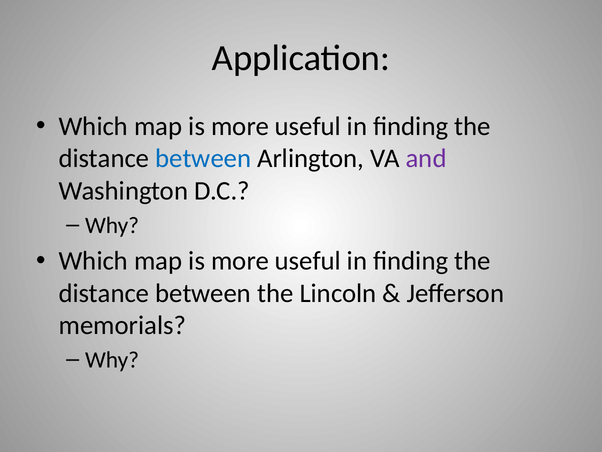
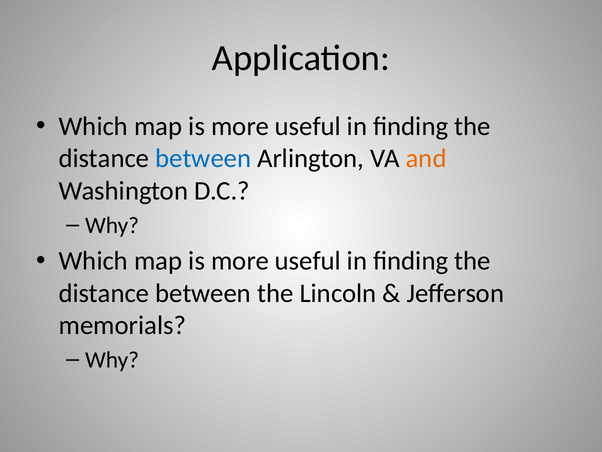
and colour: purple -> orange (426, 158)
